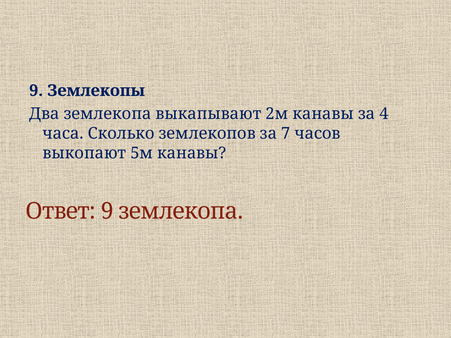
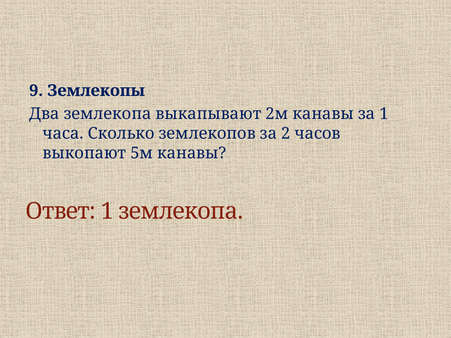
за 4: 4 -> 1 (384, 114)
7: 7 -> 2 (286, 134)
Ответ 9: 9 -> 1 (107, 212)
